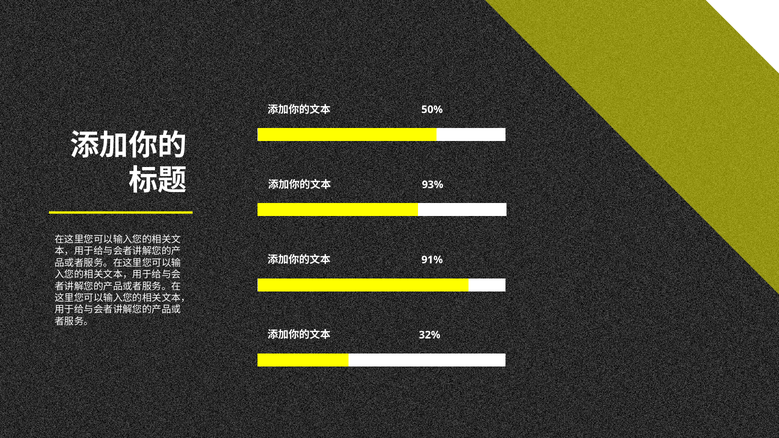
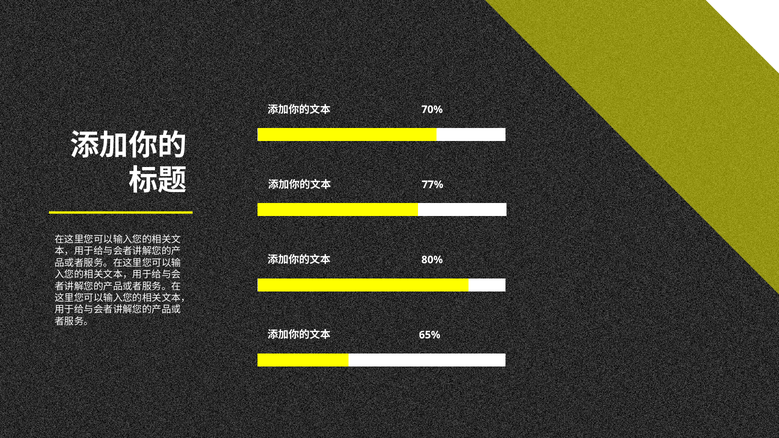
50%: 50% -> 70% (432, 109)
93%: 93% -> 77% (433, 184)
91%: 91% -> 80% (432, 259)
32%: 32% -> 65% (430, 335)
